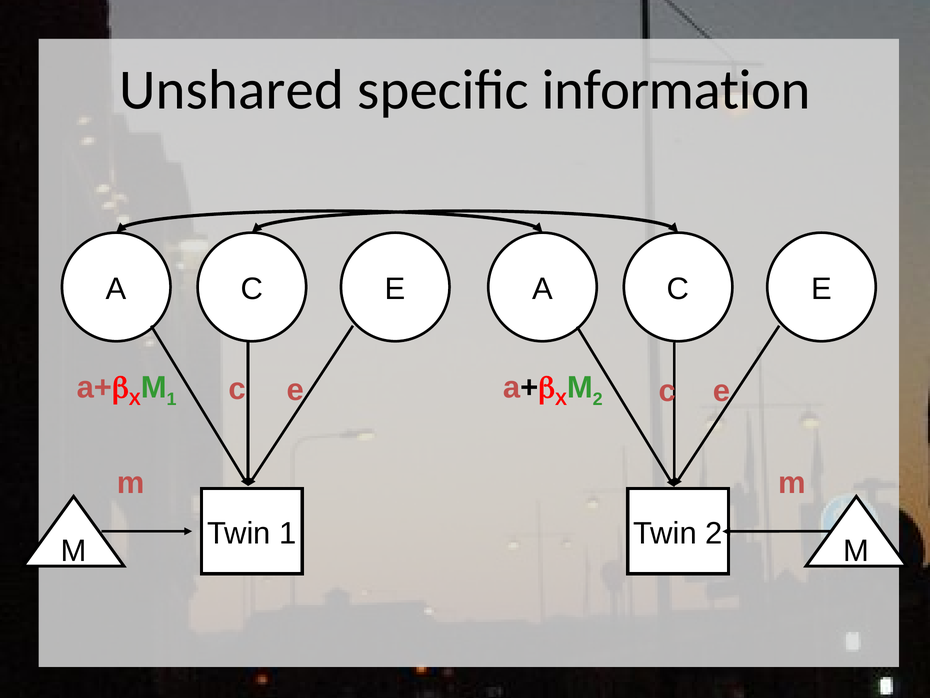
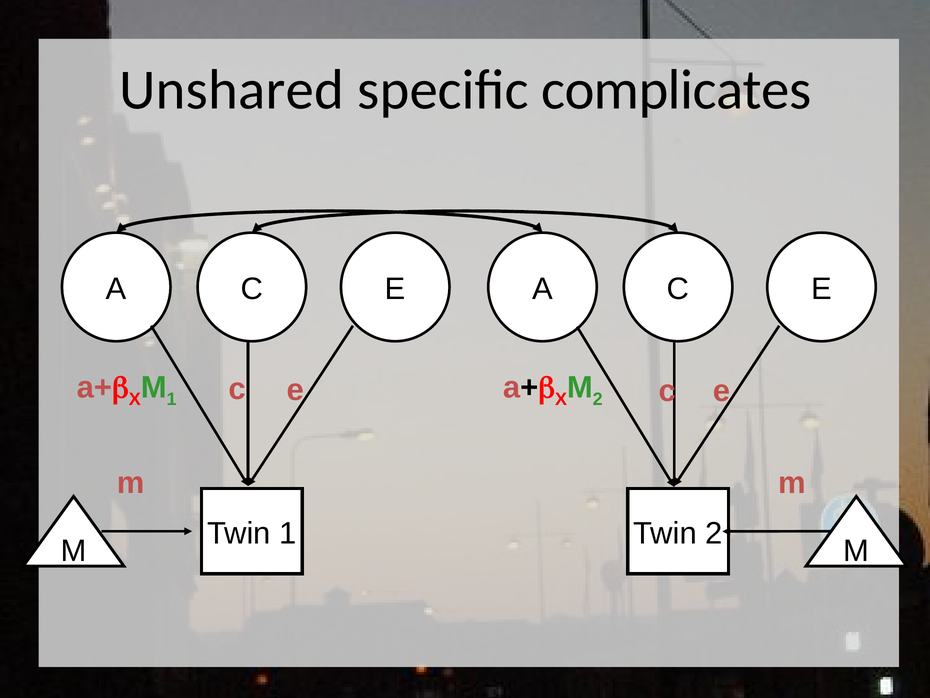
information: information -> complicates (676, 90)
